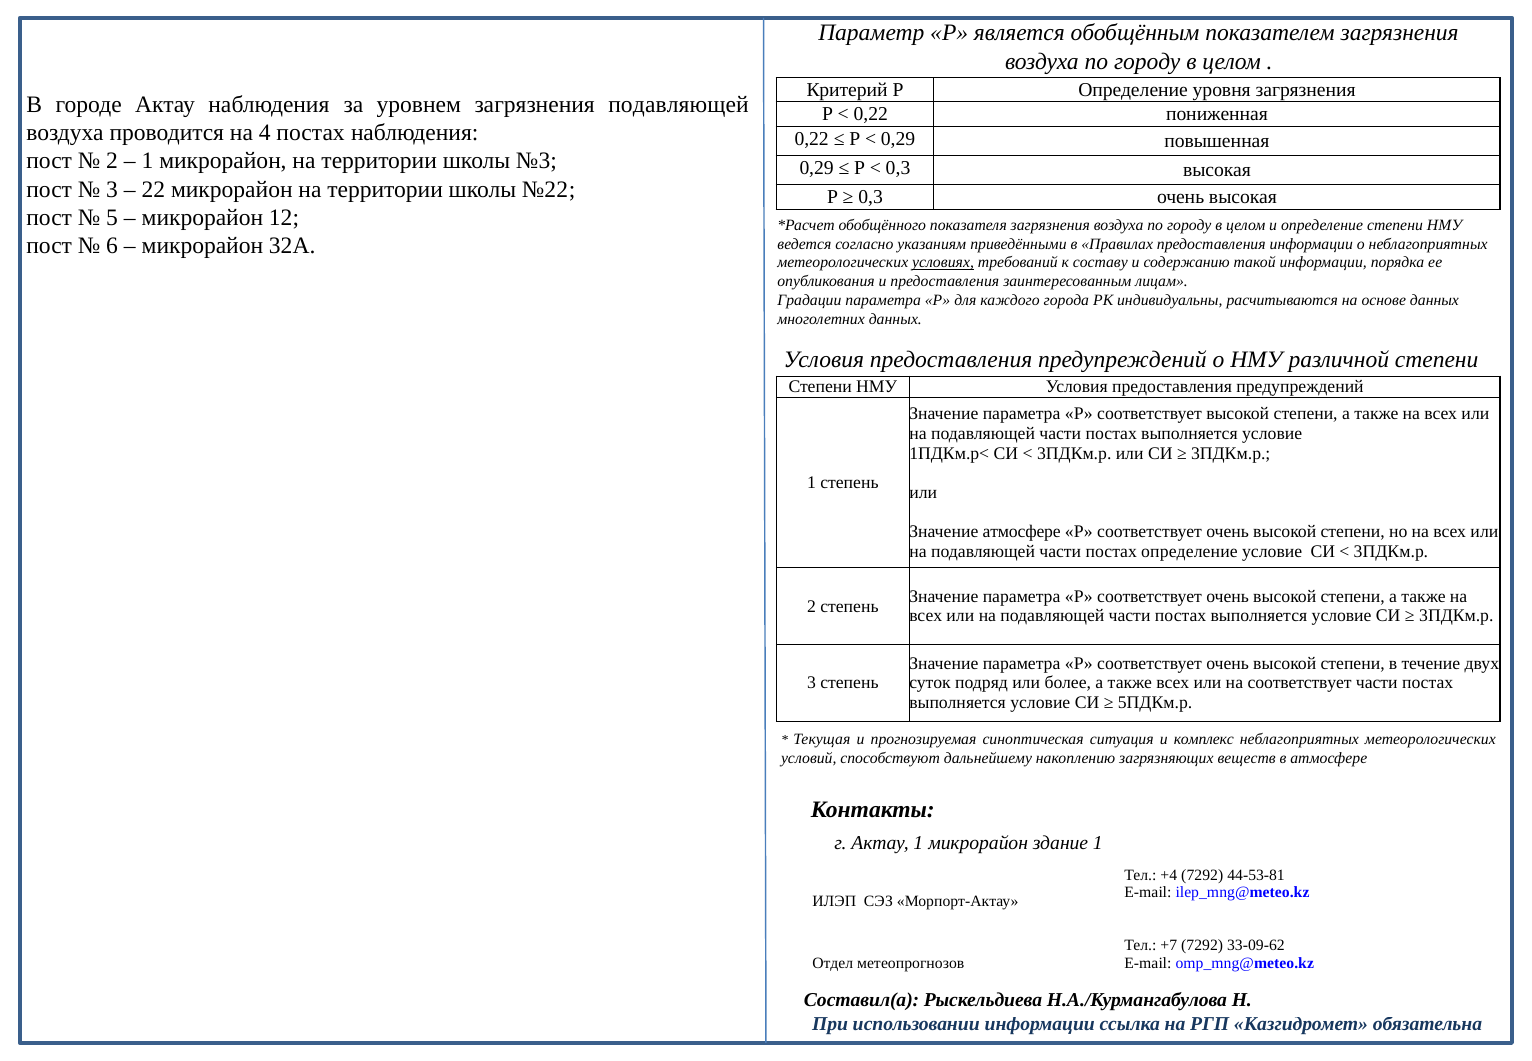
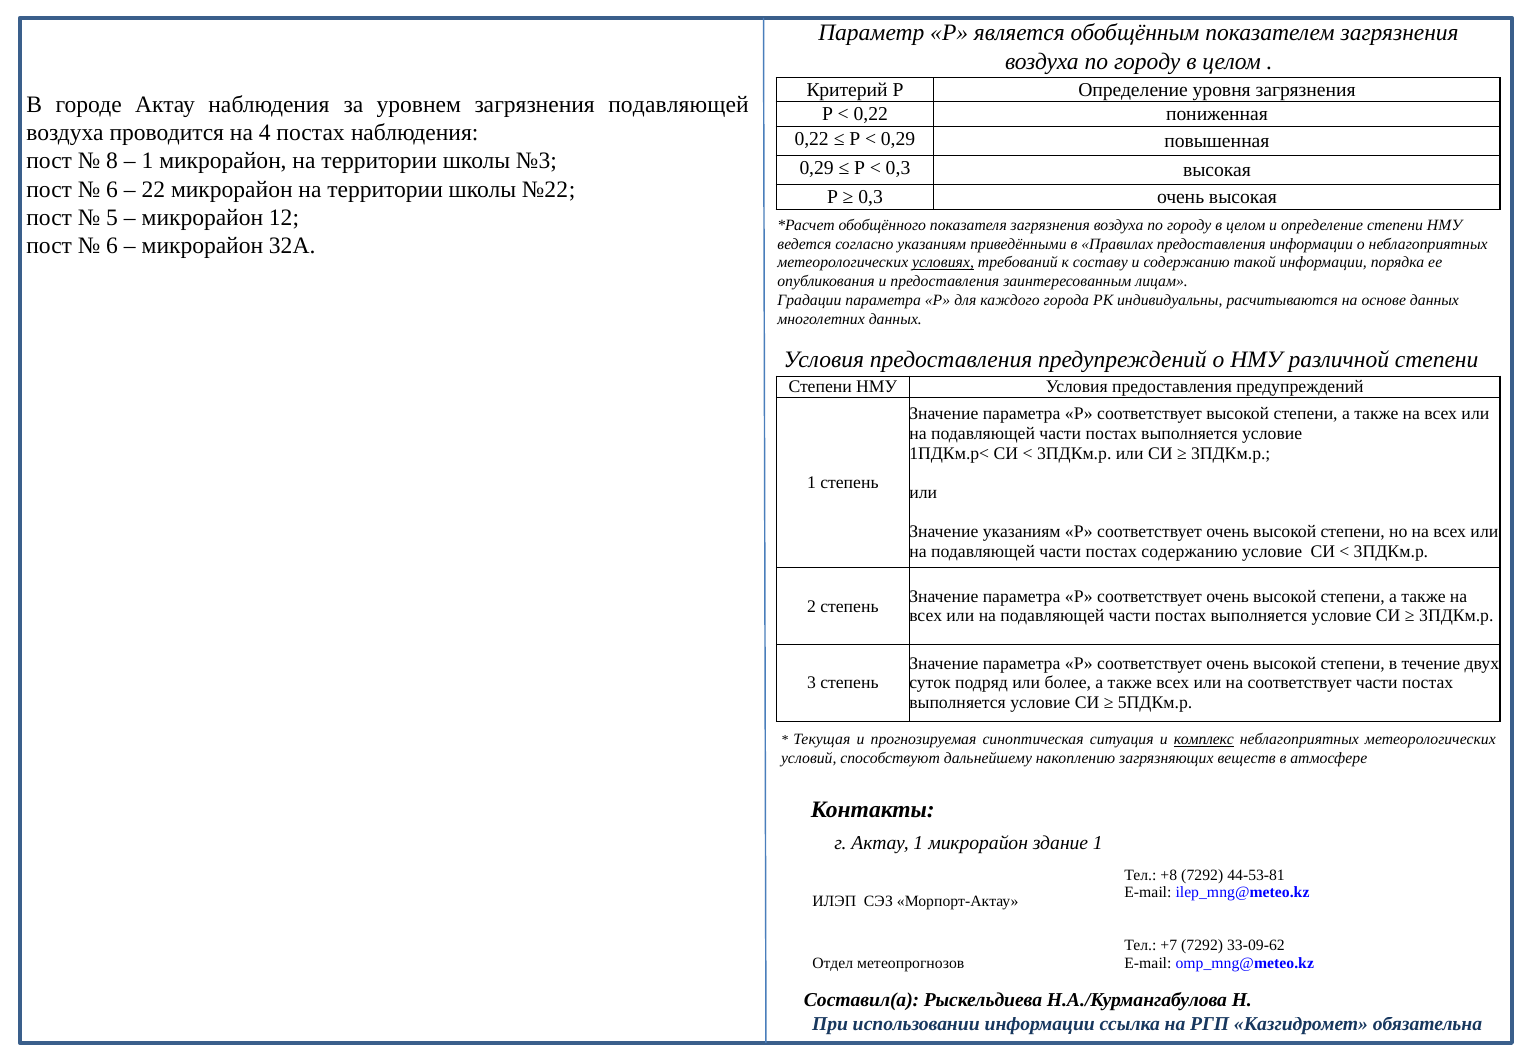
2: 2 -> 8 (112, 161)
3: 3 -> 6 (112, 189)
Значение атмосфере: атмосфере -> указаниям (1022, 532)
постах определение: определение -> содержанию (1189, 551)
комплекс underline: none -> present (1204, 740)
+4: +4 -> +8 (1169, 875)
